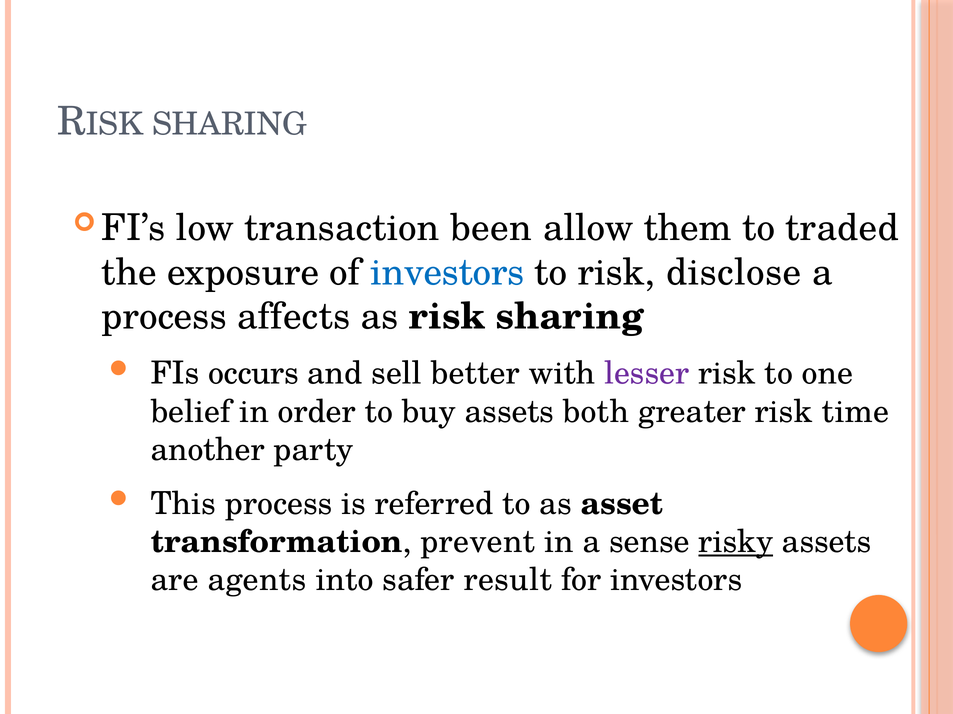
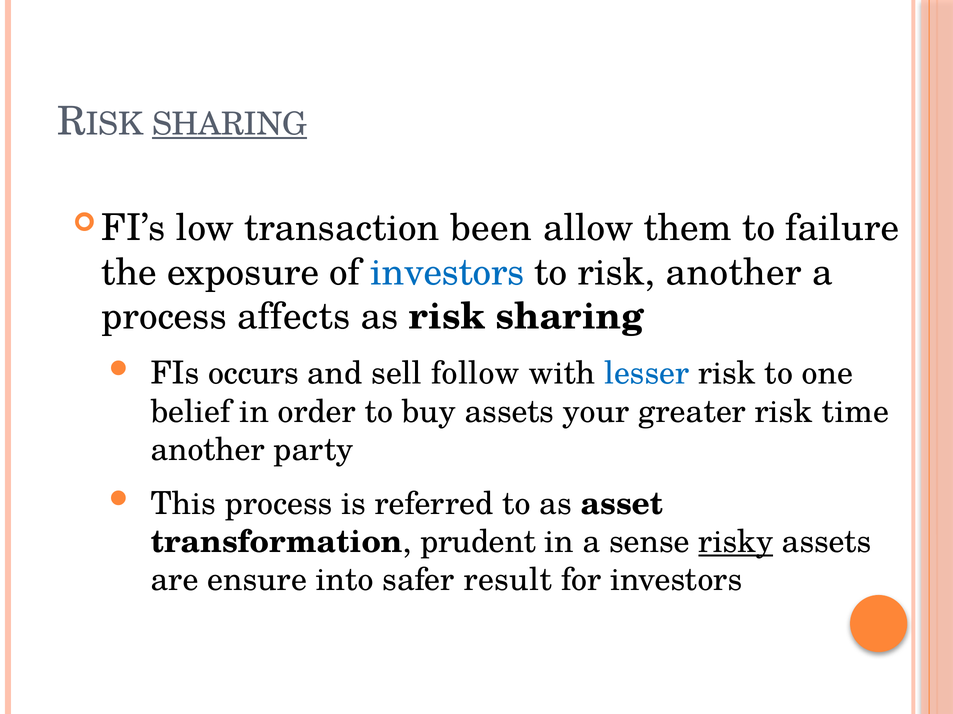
SHARING underline: none -> present (230, 125)
traded: traded -> failure (842, 228)
risk disclose: disclose -> another (734, 273)
better: better -> follow (475, 374)
lesser colour: purple -> blue (647, 374)
both: both -> your (596, 412)
prevent: prevent -> prudent (478, 542)
agents: agents -> ensure (257, 580)
